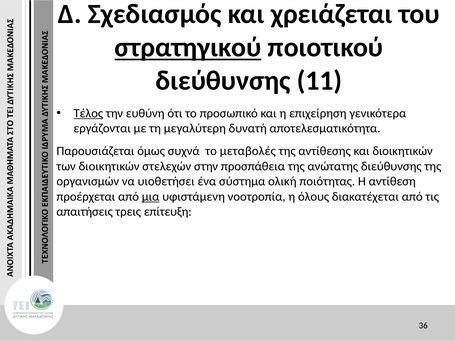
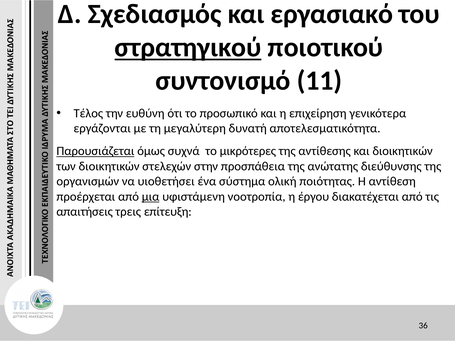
χρειάζεται: χρειάζεται -> εργασιακό (332, 14)
διεύθυνσης: διεύθυνσης -> συντονισμό (223, 81)
Τέλος underline: present -> none (88, 113)
Παρουσιάζεται underline: none -> present (95, 151)
μεταβολές: μεταβολές -> μικρότερες (248, 151)
όλους: όλους -> έργου (314, 197)
